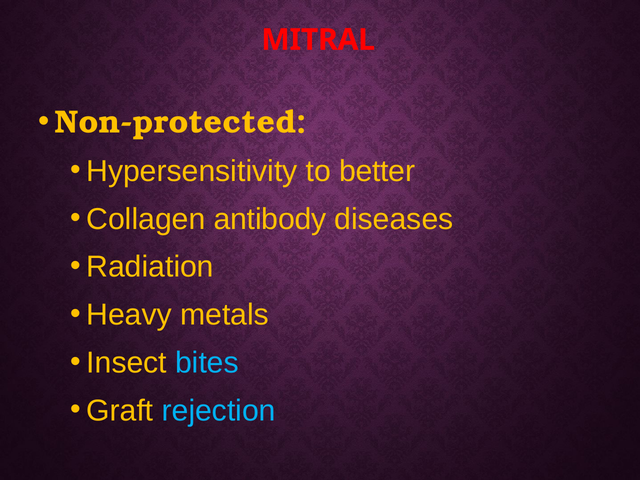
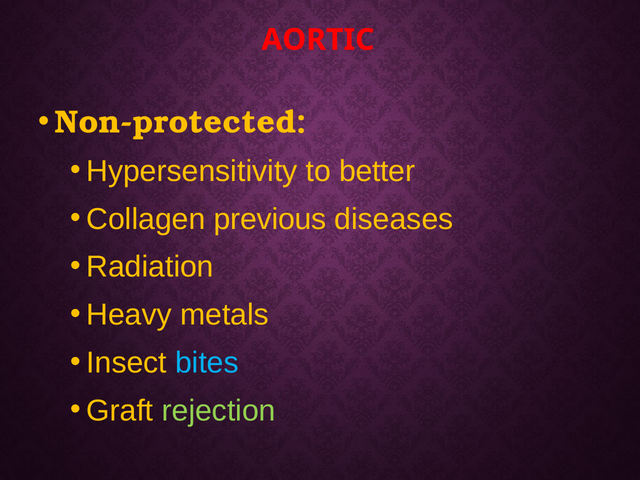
MITRAL: MITRAL -> AORTIC (318, 40)
antibody: antibody -> previous (270, 219)
rejection colour: light blue -> light green (219, 411)
